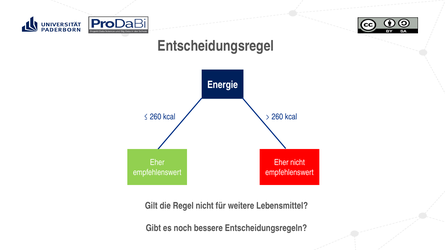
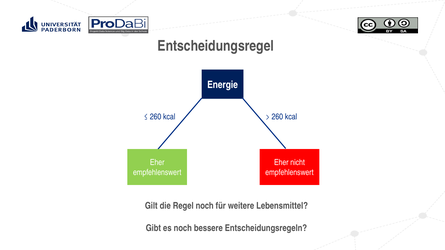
Regel nicht: nicht -> noch (205, 206)
